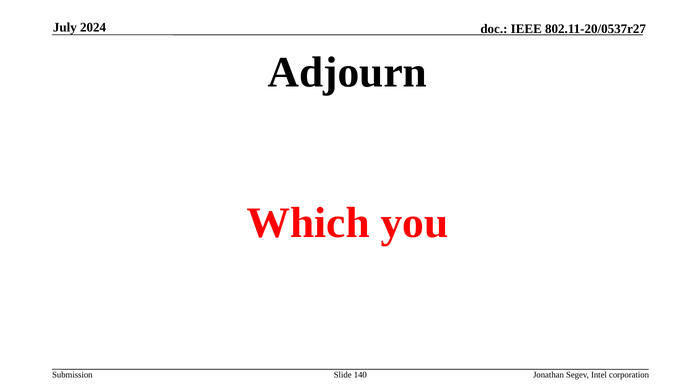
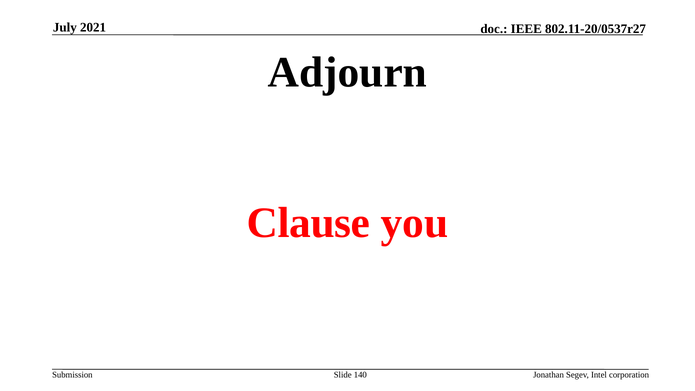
2024: 2024 -> 2021 (93, 28)
Which: Which -> Clause (308, 223)
